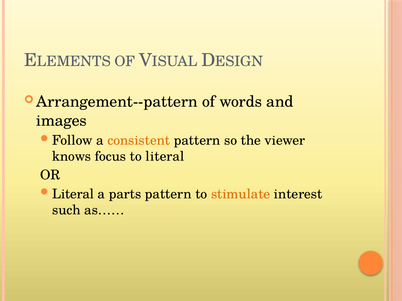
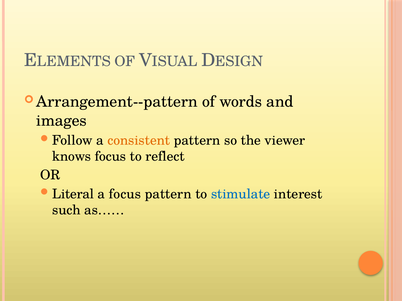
to literal: literal -> reflect (165, 157)
a parts: parts -> focus (125, 194)
stimulate colour: orange -> blue (241, 194)
